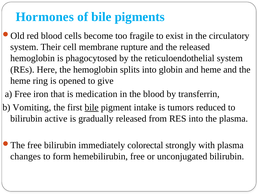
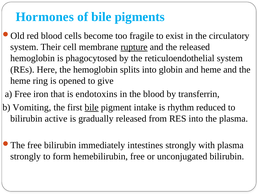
rupture underline: none -> present (134, 47)
medication: medication -> endotoxins (96, 94)
tumors: tumors -> rhythm (181, 107)
colorectal: colorectal -> intestines (145, 145)
changes: changes -> strongly (26, 156)
